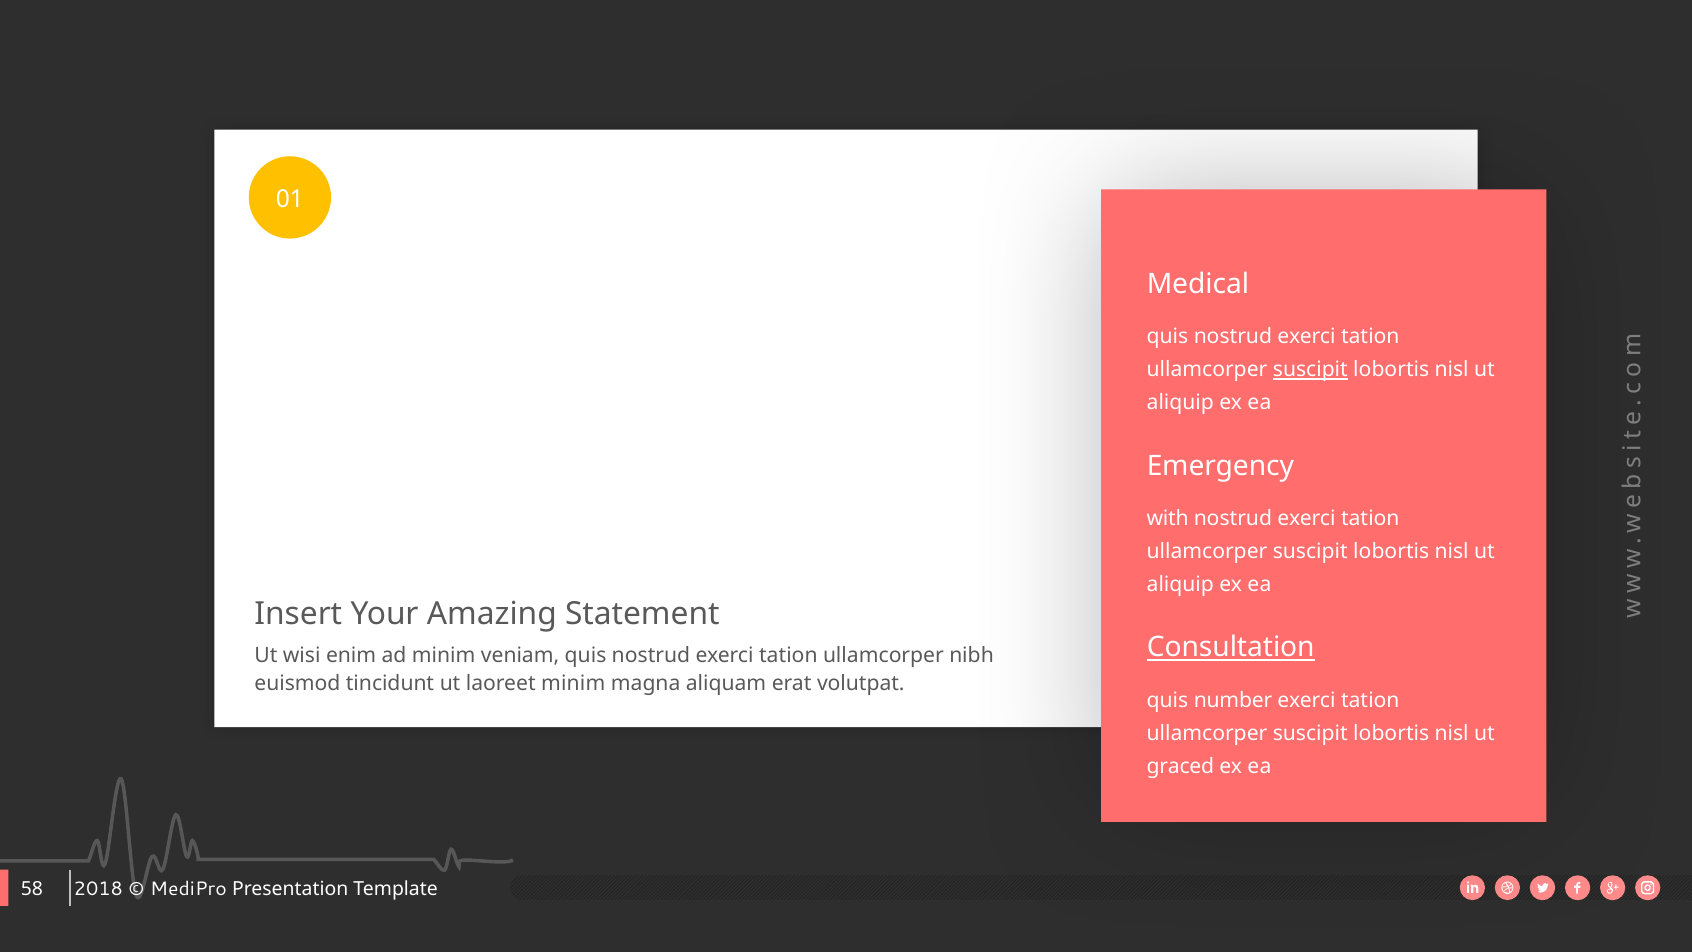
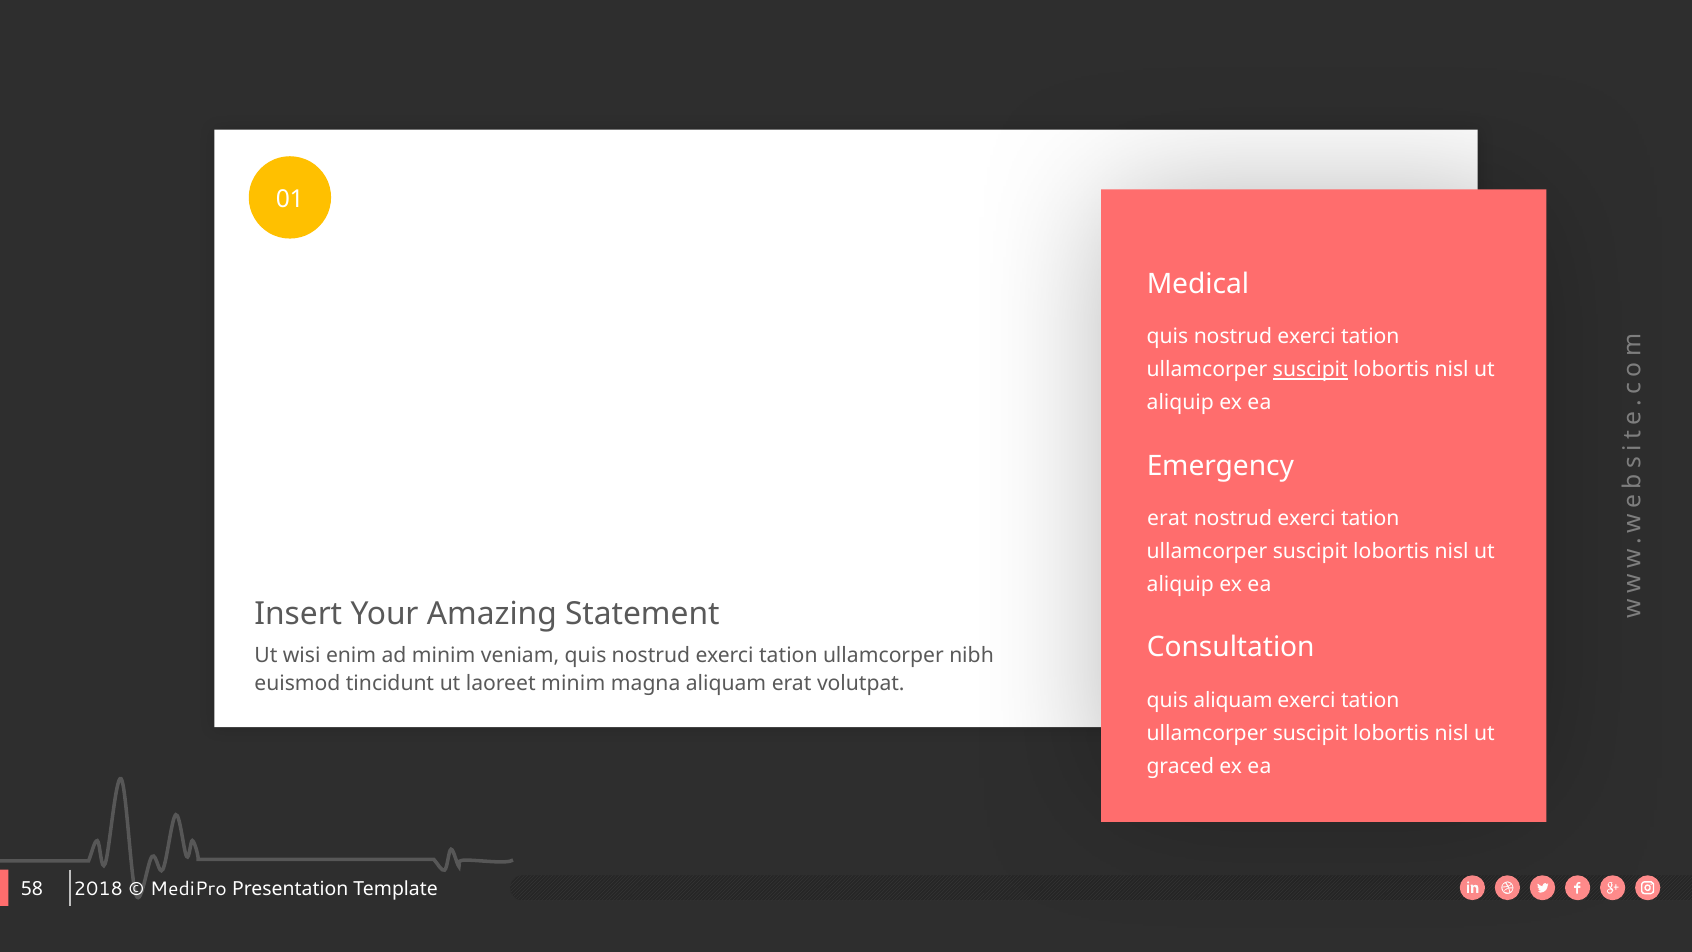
with: with -> erat (1167, 519)
Consultation underline: present -> none (1231, 647)
quis number: number -> aliquam (1233, 700)
